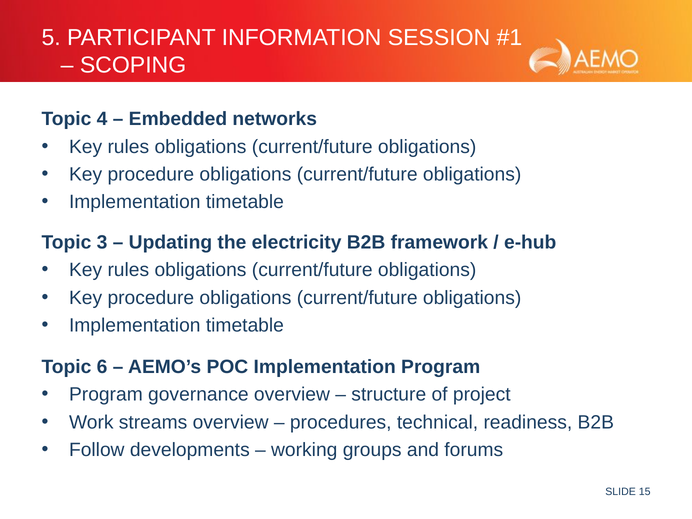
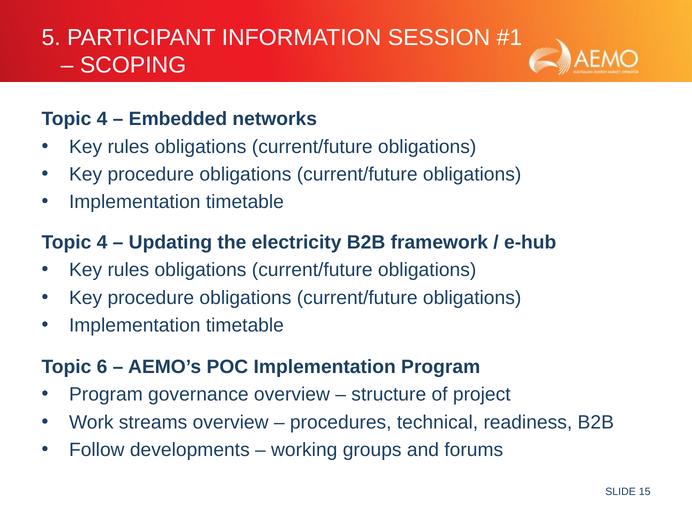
3: 3 -> 4 (102, 242)
